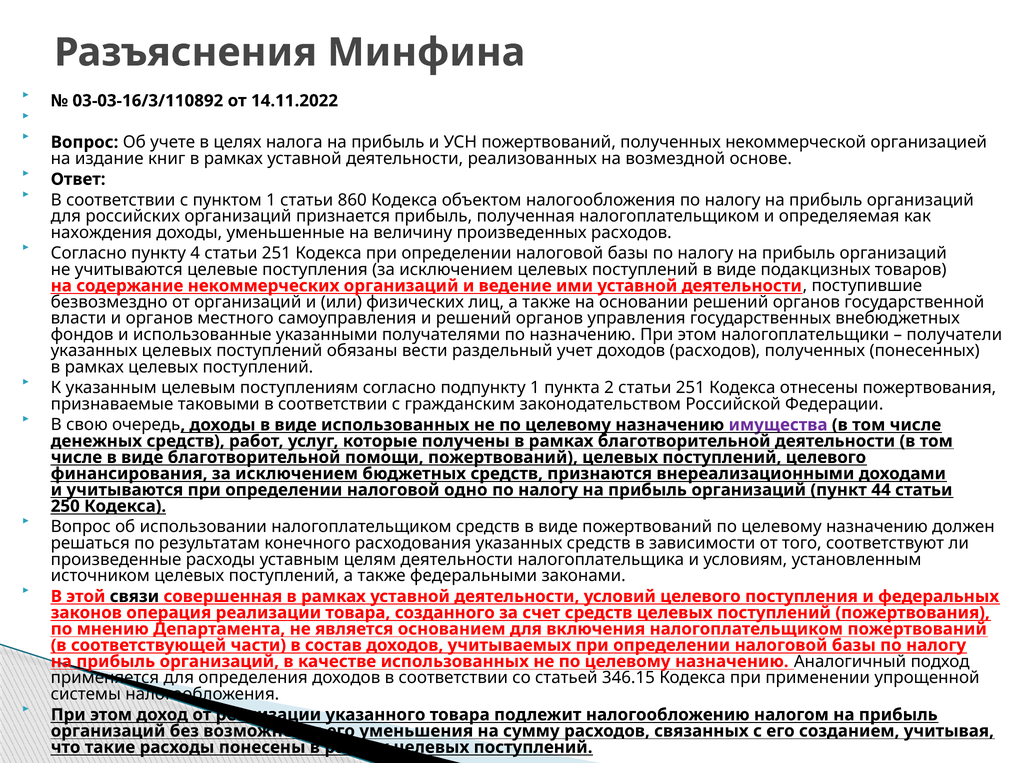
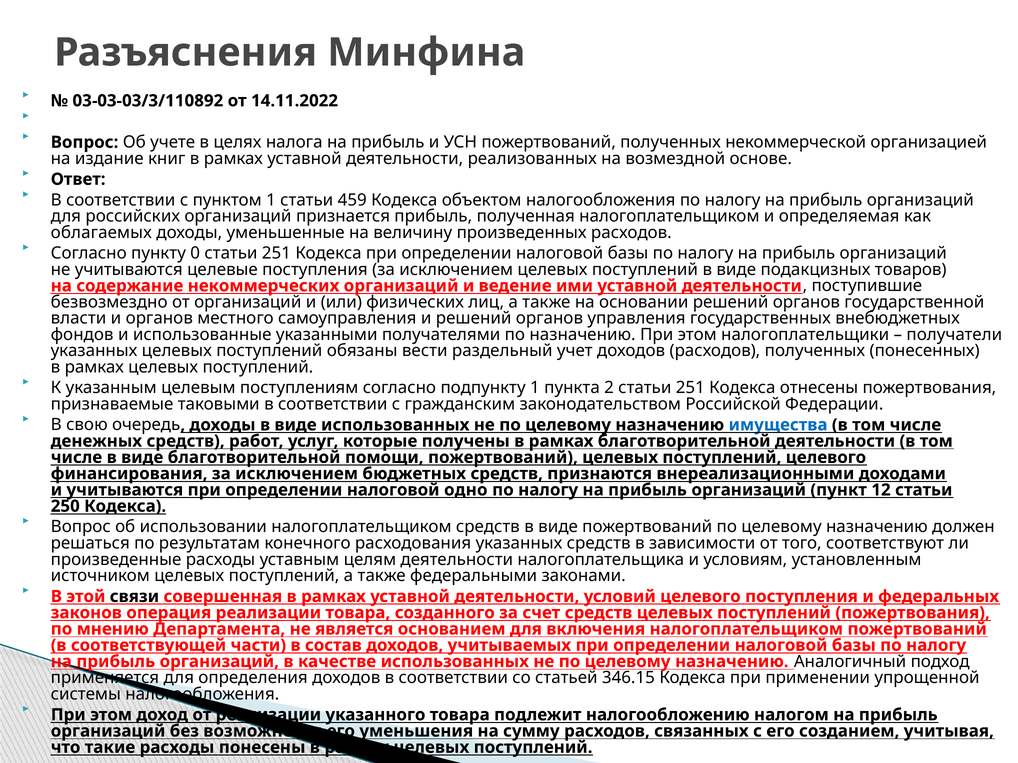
03-03-16/3/110892: 03-03-16/3/110892 -> 03-03-03/3/110892 (148, 101)
860: 860 -> 459 (352, 200)
нахождения: нахождения -> облагаемых (101, 233)
4: 4 -> 0 (195, 253)
имущества colour: purple -> blue (778, 425)
44: 44 -> 12 (881, 490)
